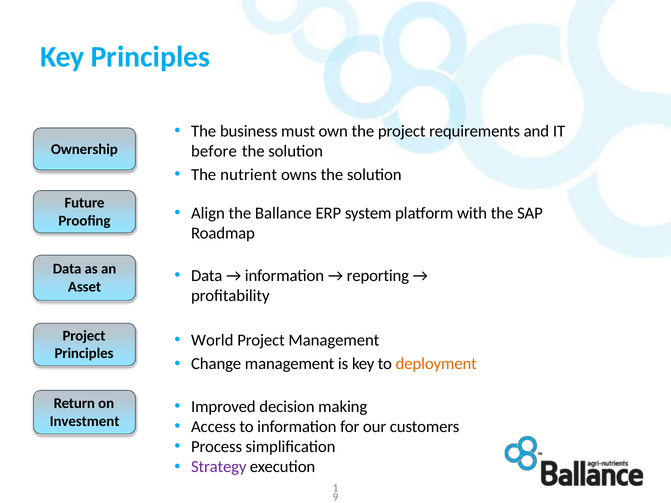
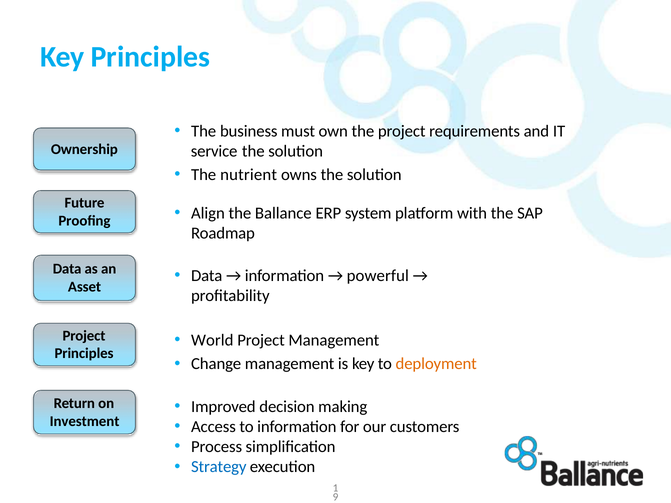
before: before -> service (214, 151)
reporting: reporting -> powerful (378, 276)
Strategy colour: purple -> blue (219, 467)
